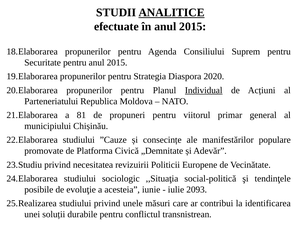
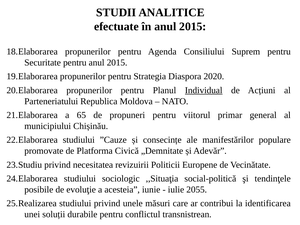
ANALITICE underline: present -> none (172, 13)
81: 81 -> 65 (81, 115)
2093: 2093 -> 2055 (197, 190)
